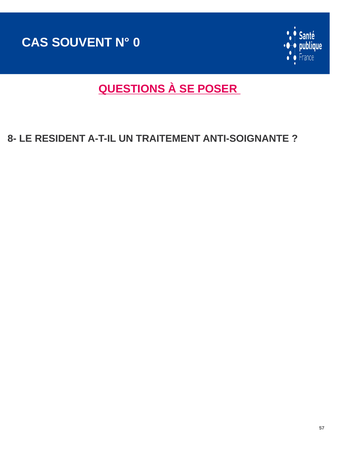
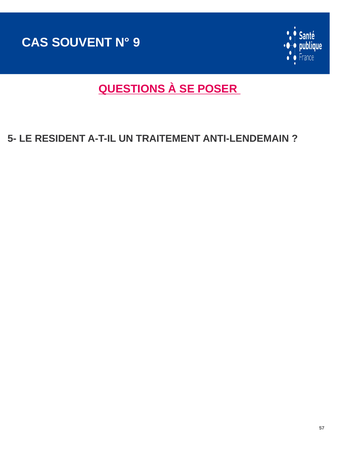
0: 0 -> 9 (137, 43)
8-: 8- -> 5- (12, 139)
ANTI-SOIGNANTE: ANTI-SOIGNANTE -> ANTI-LENDEMAIN (246, 139)
